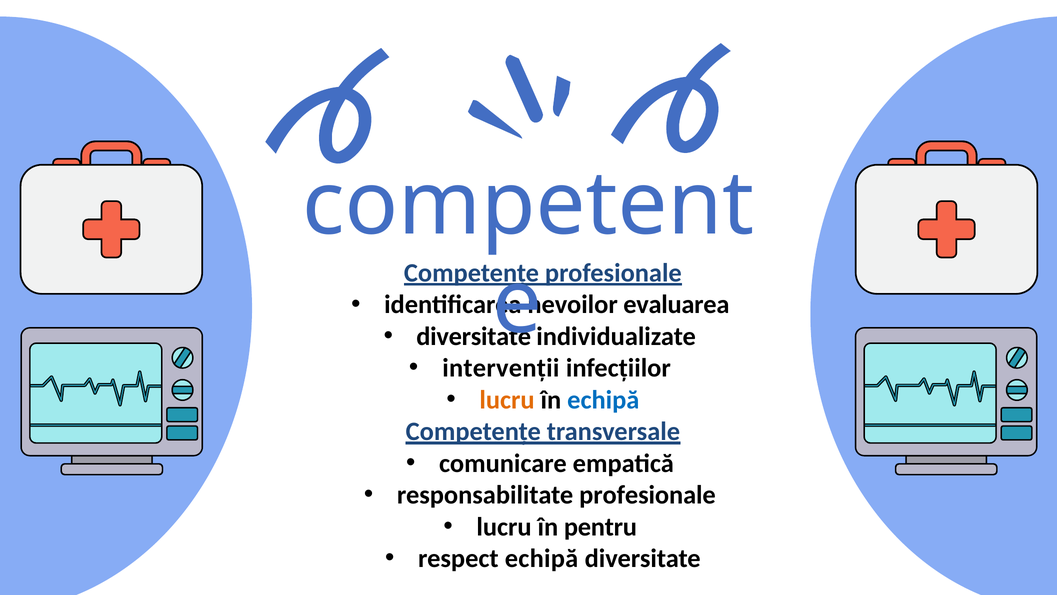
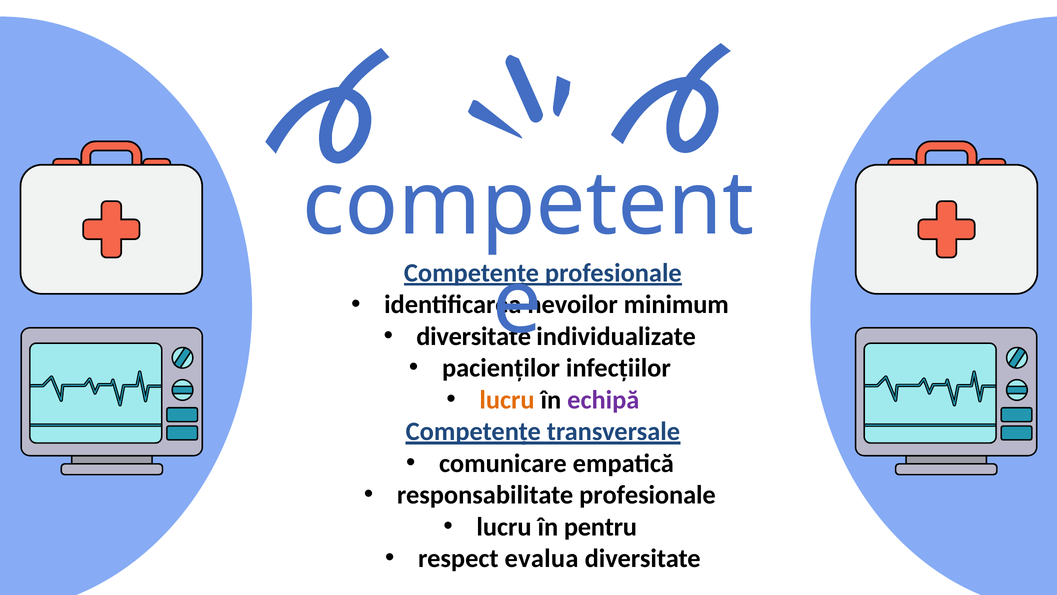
evaluarea: evaluarea -> minimum (676, 304)
intervenții: intervenții -> pacienților (501, 368)
echipă colour: blue -> purple (603, 400)
respect echipă: echipă -> evalua (542, 558)
